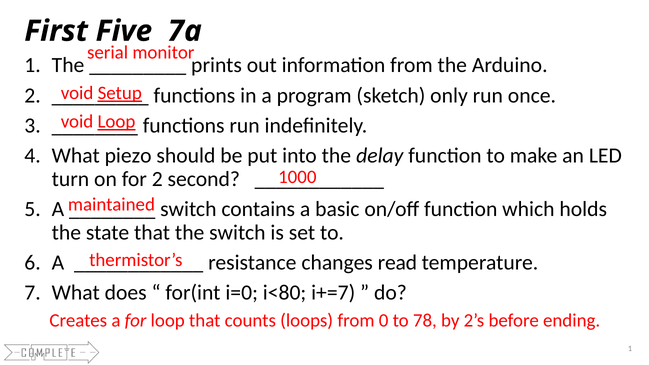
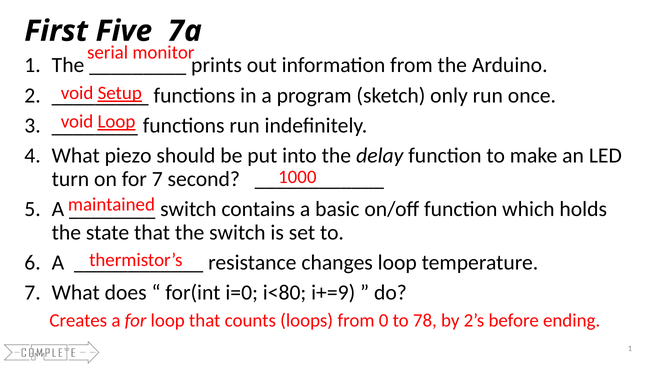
for 2: 2 -> 7 (157, 179)
changes read: read -> loop (397, 263)
i+=7: i+=7 -> i+=9 (333, 293)
